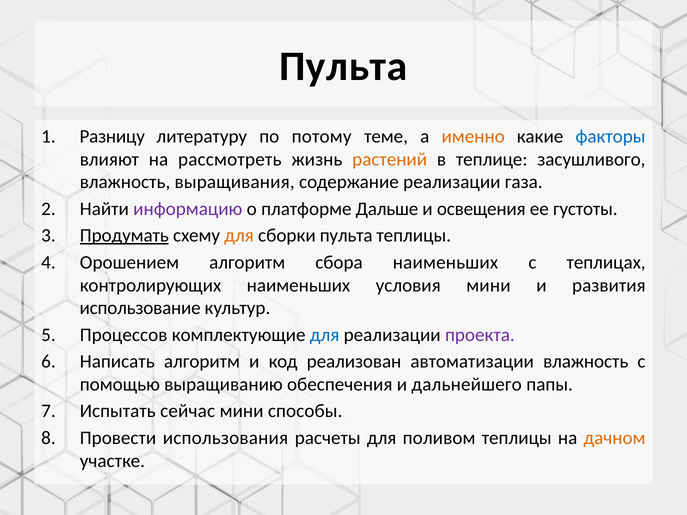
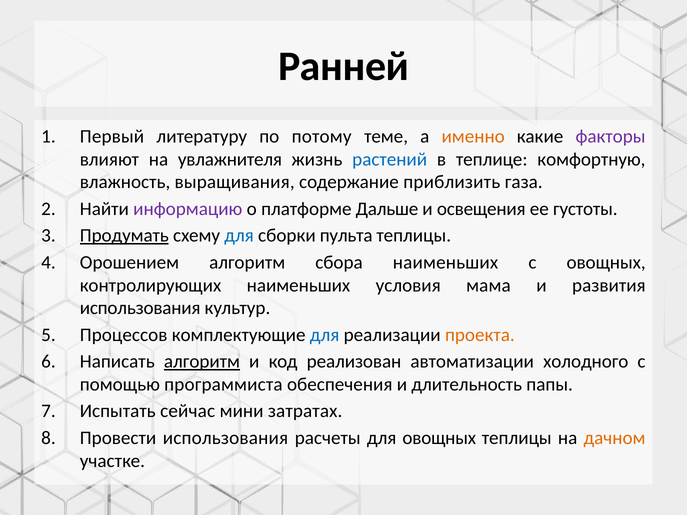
Пульта: Пульта -> Ранней (344, 67)
Разницу: Разницу -> Первый (112, 136)
факторы colour: blue -> purple (610, 136)
рассмотреть: рассмотреть -> увлажнителя (230, 159)
растений colour: orange -> blue (390, 159)
засушливого: засушливого -> комфортную (591, 159)
содержание реализации: реализации -> приблизить (452, 182)
для colour: orange -> blue (239, 236)
с теплицах: теплицах -> овощных (606, 262)
условия мини: мини -> мама (488, 285)
использование: использование -> использования (140, 308)
проекта colour: purple -> orange (480, 335)
алгоритм underline: none -> present (202, 362)
автоматизации влажность: влажность -> холодного (586, 362)
выращиванию: выращиванию -> программиста (223, 385)
дальнейшего: дальнейшего -> длительность (467, 385)
способы: способы -> затратах (305, 411)
для поливом: поливом -> овощных (439, 438)
